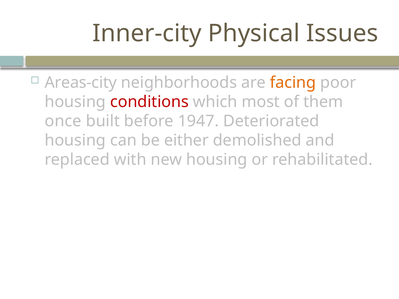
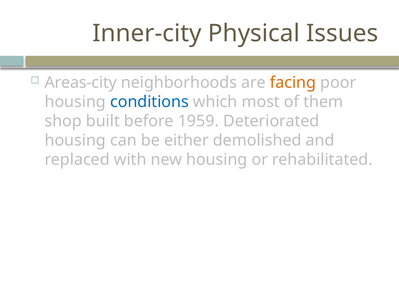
conditions colour: red -> blue (149, 102)
once: once -> shop (63, 121)
1947: 1947 -> 1959 (198, 121)
